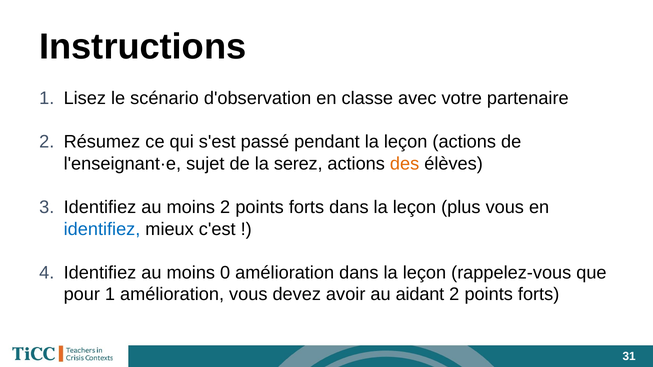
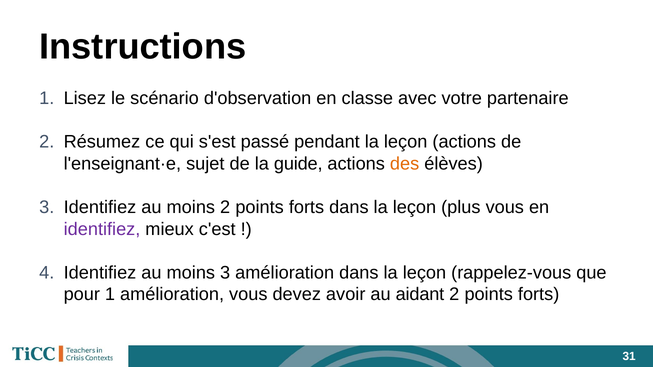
serez: serez -> guide (298, 164)
identifiez colour: blue -> purple (102, 229)
moins 0: 0 -> 3 (225, 273)
